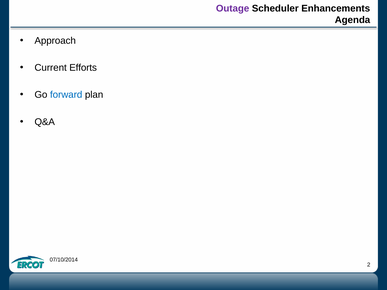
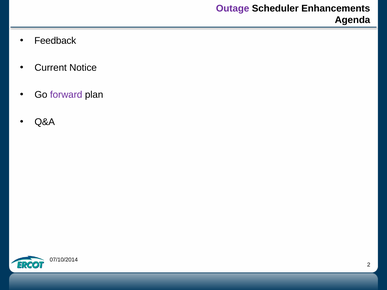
Approach: Approach -> Feedback (55, 41)
Efforts: Efforts -> Notice (83, 68)
forward colour: blue -> purple (66, 95)
